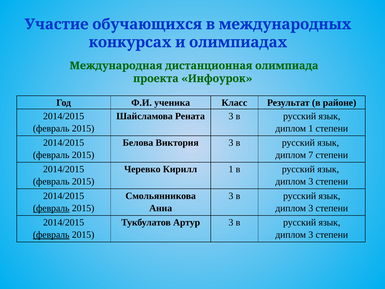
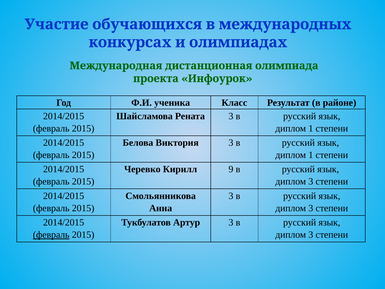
7: 7 -> 1 (311, 155)
Кирилл 1: 1 -> 9 (231, 169)
февраль underline: present -> none (51, 208)
